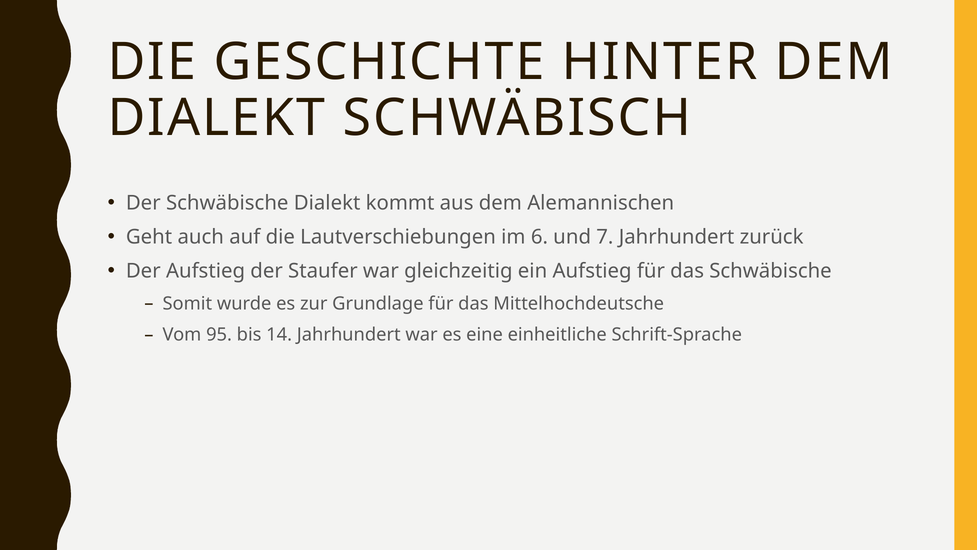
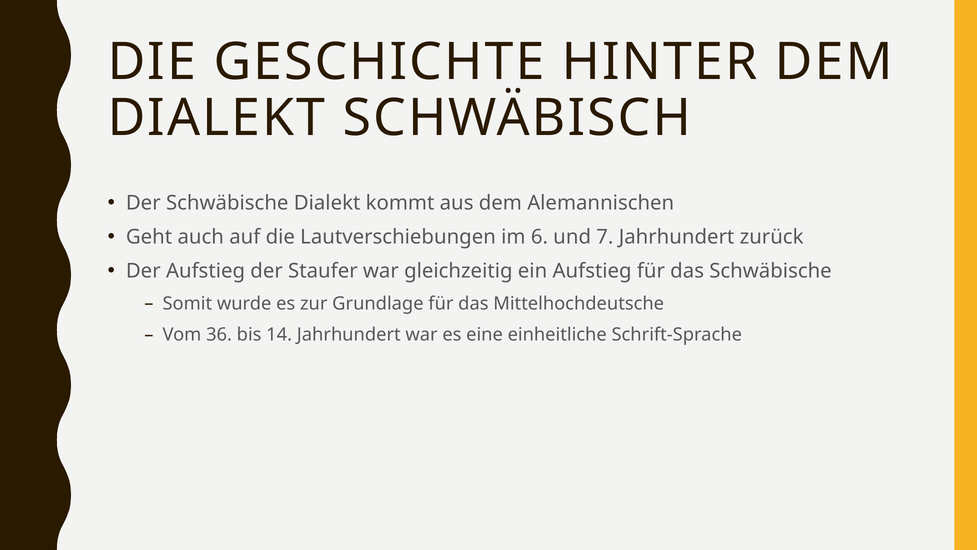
95: 95 -> 36 (219, 335)
